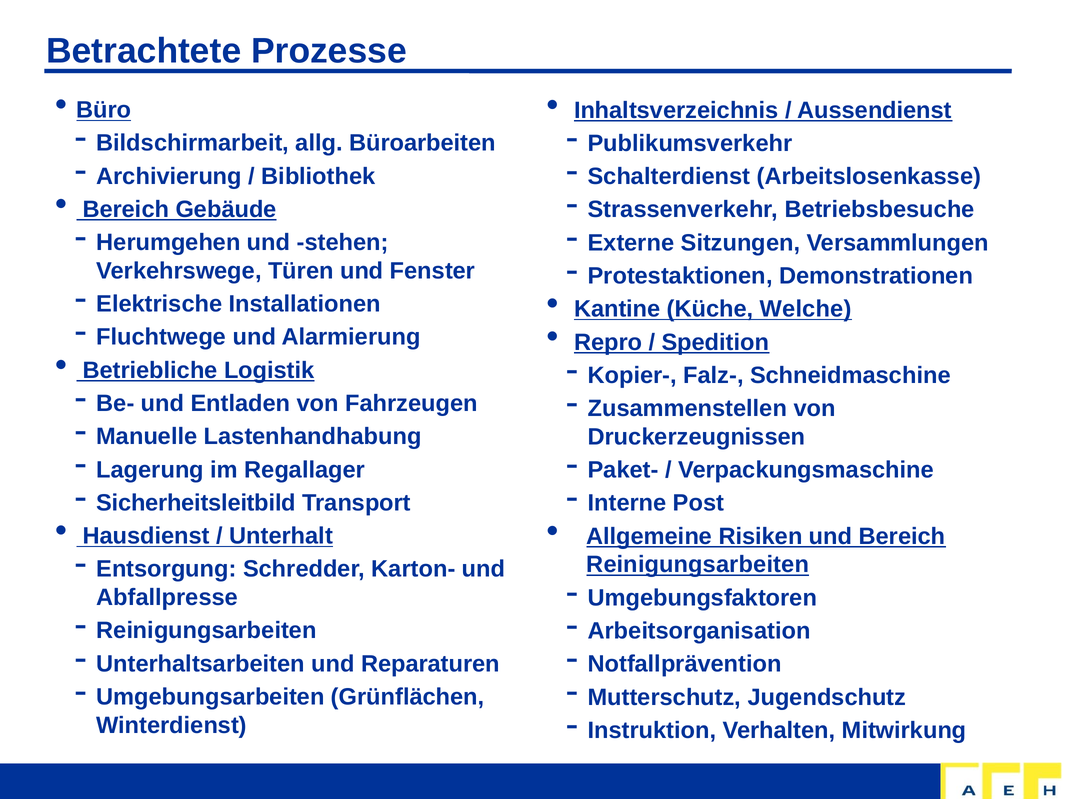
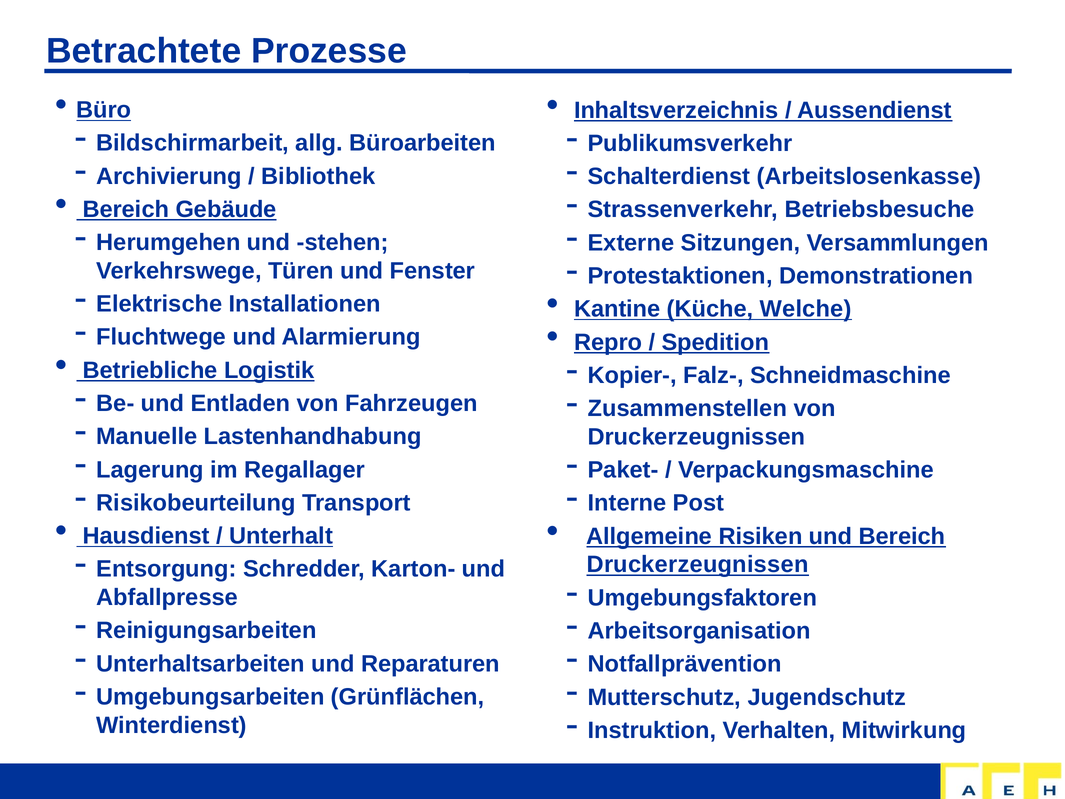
Sicherheitsleitbild: Sicherheitsleitbild -> Risikobeurteilung (196, 503)
Reinigungsarbeiten: Reinigungsarbeiten -> Druckerzeugnissen (698, 564)
